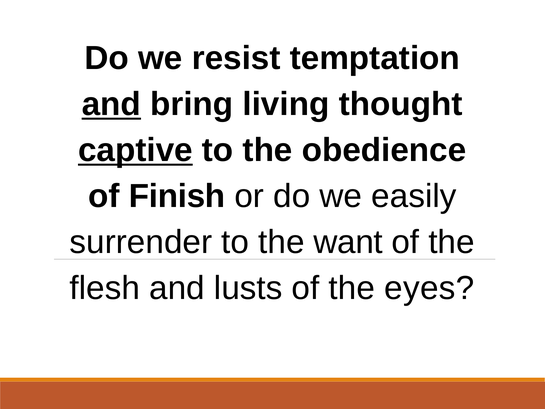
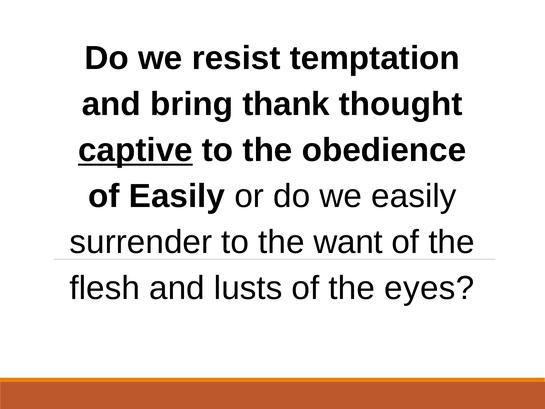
and underline: present -> none (111, 104)
living: living -> thank (286, 104)
of Finish: Finish -> Easily (177, 196)
